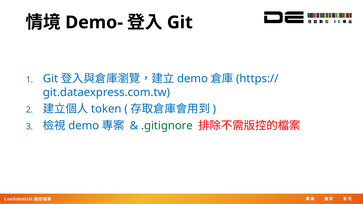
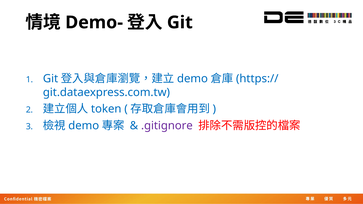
.gitignore colour: green -> purple (167, 126)
